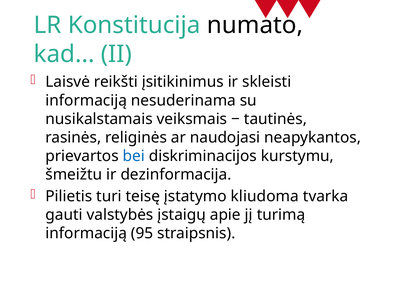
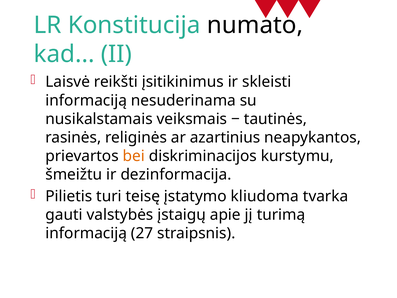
naudojasi: naudojasi -> azartinius (225, 137)
bei colour: blue -> orange (134, 156)
95: 95 -> 27 (142, 233)
